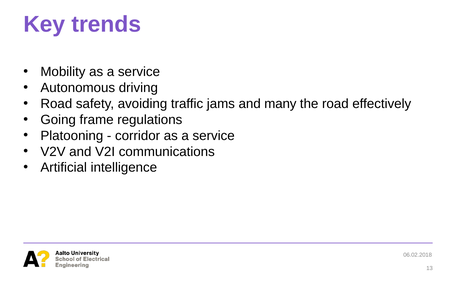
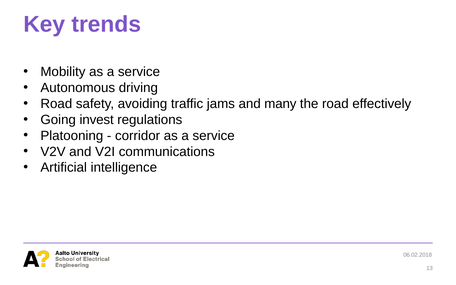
frame: frame -> invest (97, 120)
